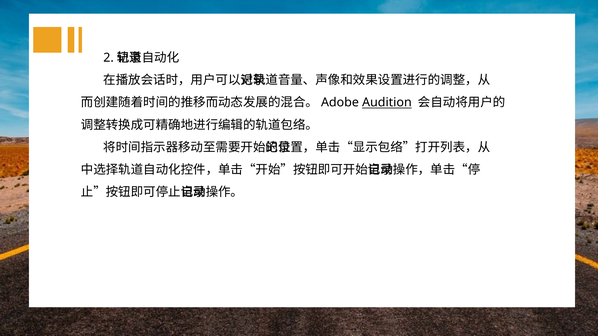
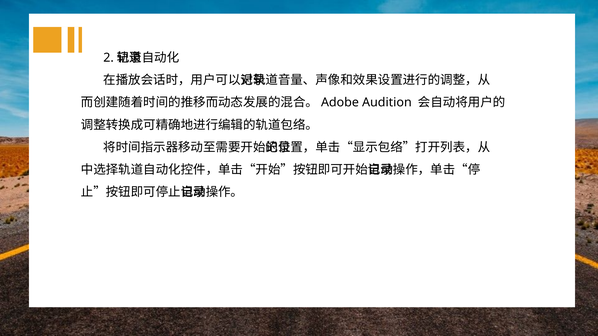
Audition underline: present -> none (387, 103)
